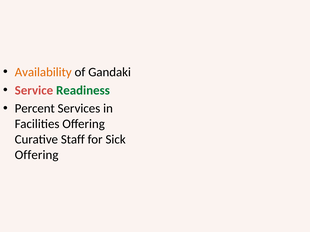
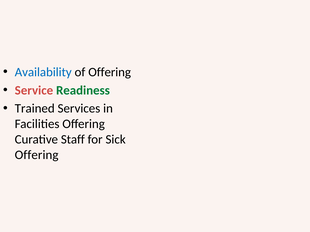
Availability colour: orange -> blue (43, 72)
of Gandaki: Gandaki -> Offering (110, 72)
Percent: Percent -> Trained (35, 109)
